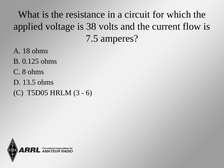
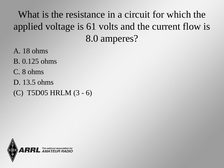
38: 38 -> 61 (91, 26)
7.5: 7.5 -> 8.0 (92, 38)
